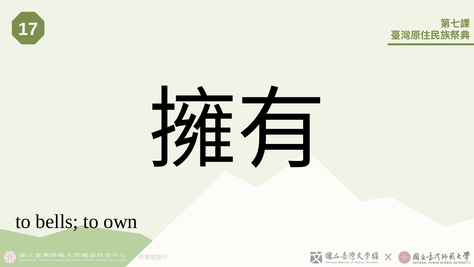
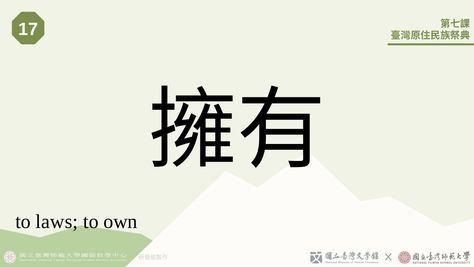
bells: bells -> laws (57, 221)
